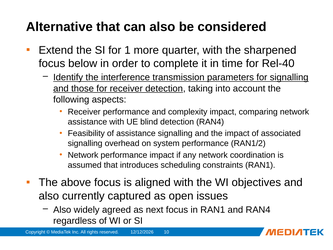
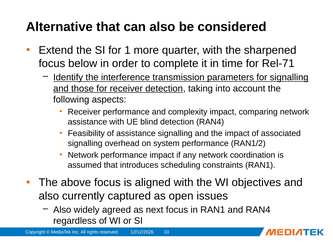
Rel-40: Rel-40 -> Rel-71 (278, 63)
